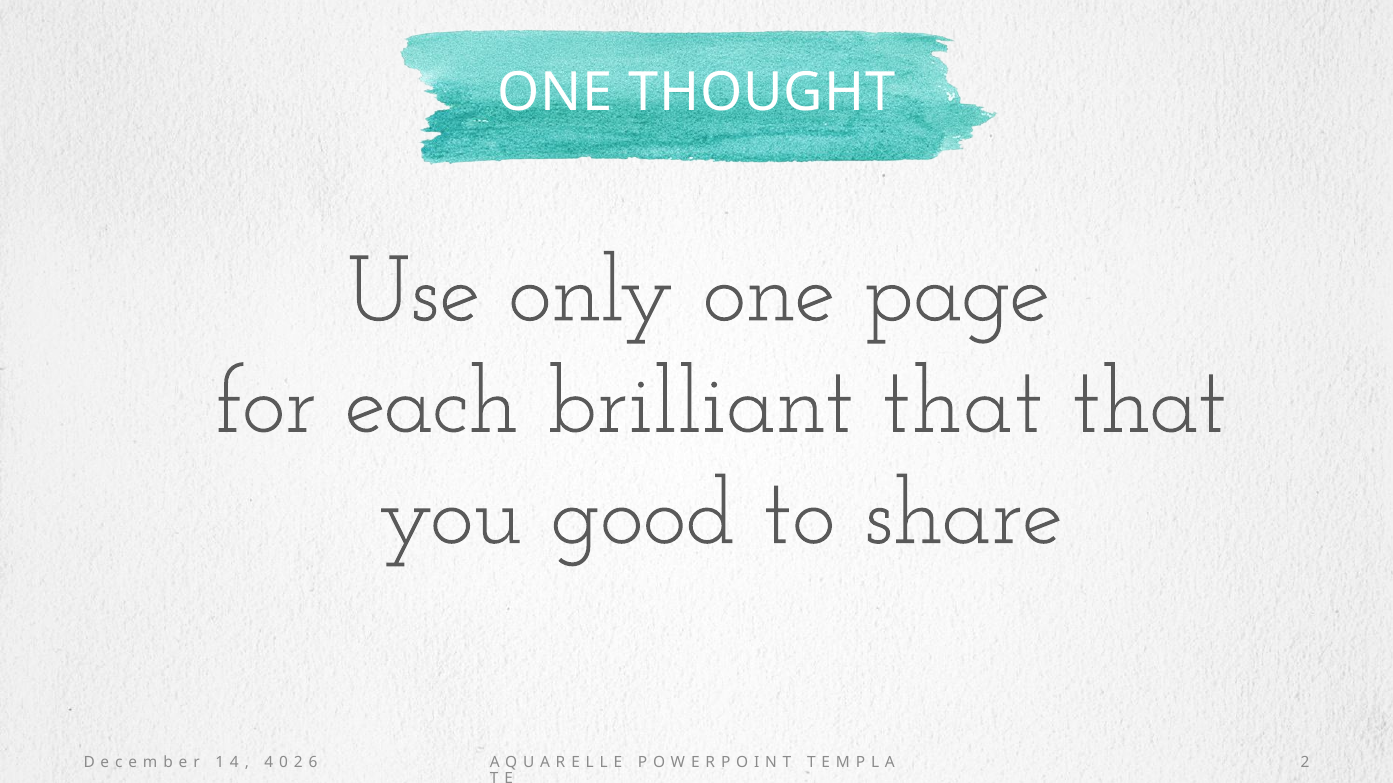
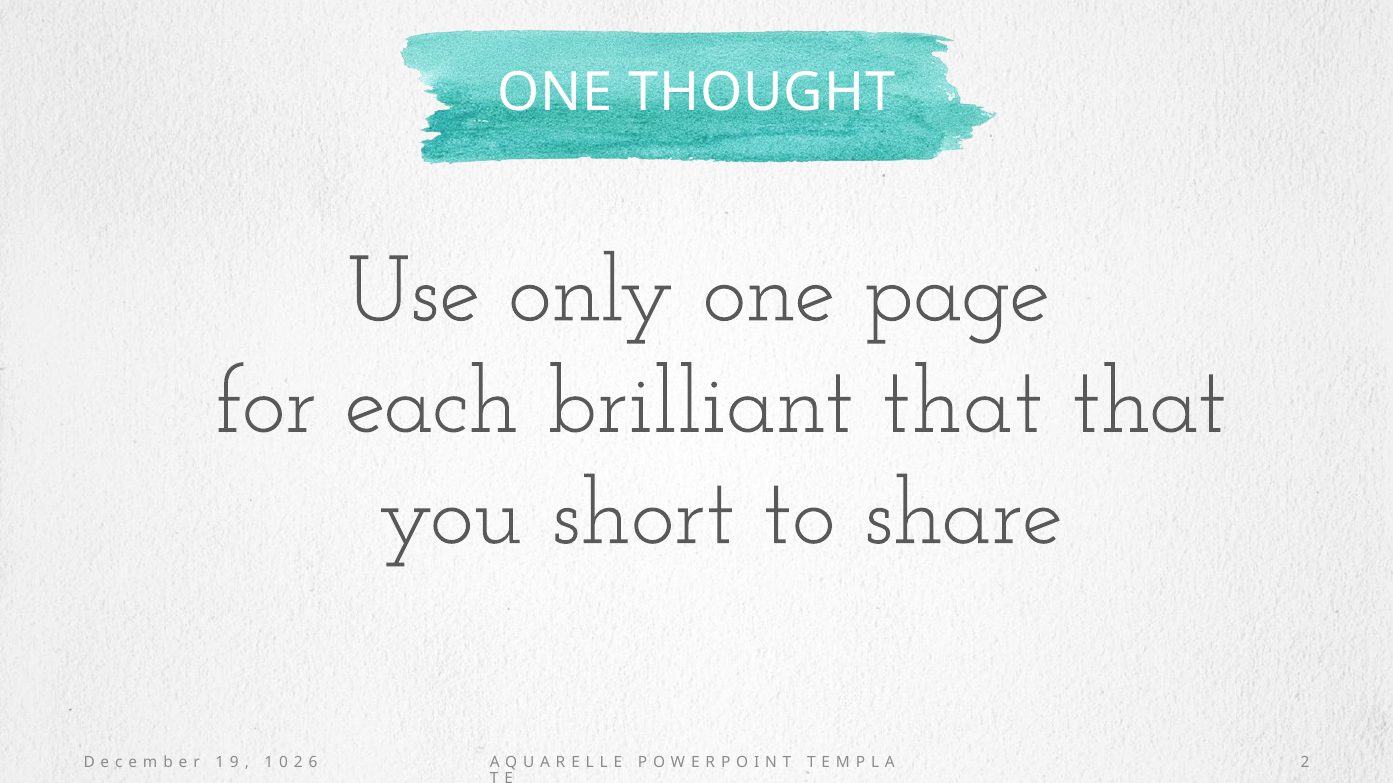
good: good -> short (643, 513)
4: 4 -> 9 (234, 763)
4: 4 -> 1 (269, 763)
